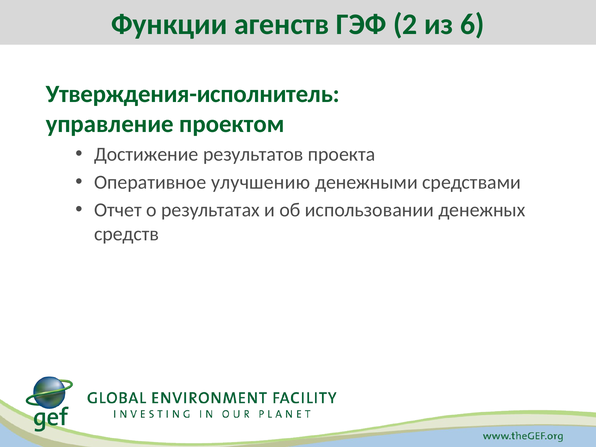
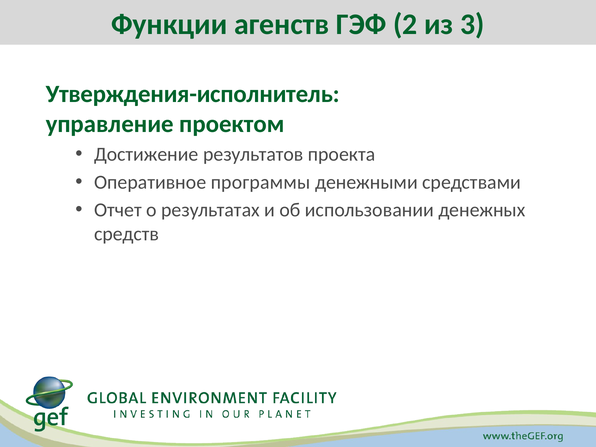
6: 6 -> 3 (472, 24)
улучшению: улучшению -> программы (261, 182)
